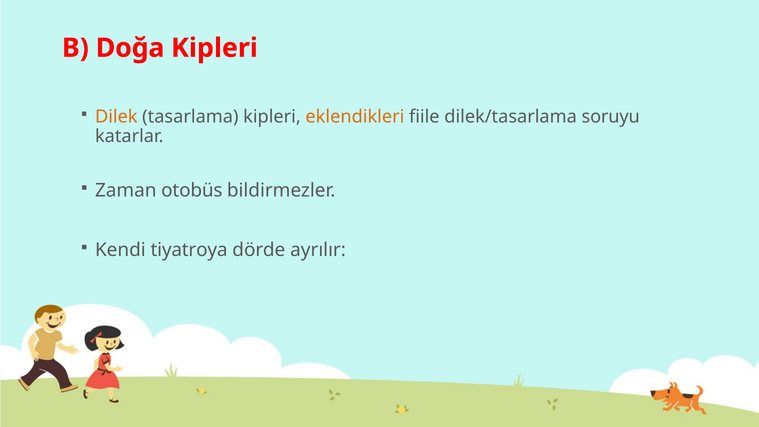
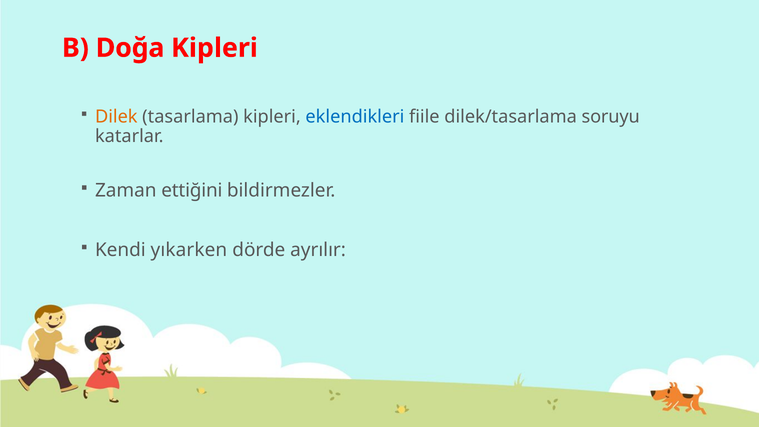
eklendikleri colour: orange -> blue (355, 117)
otobüs: otobüs -> ettiğini (192, 190)
tiyatroya: tiyatroya -> yıkarken (189, 250)
